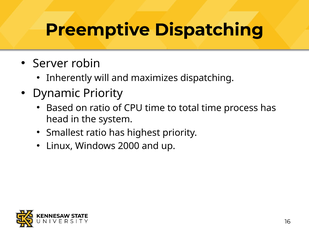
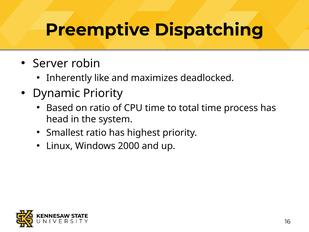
will: will -> like (102, 78)
maximizes dispatching: dispatching -> deadlocked (207, 78)
